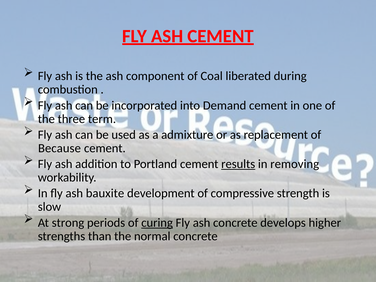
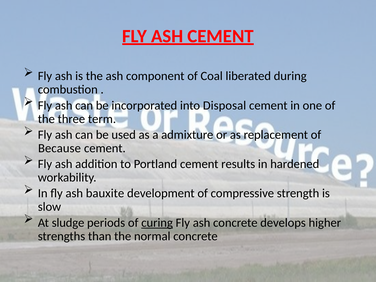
Demand: Demand -> Disposal (225, 105)
results underline: present -> none (238, 164)
removing: removing -> hardened (295, 164)
strong: strong -> sludge (68, 223)
